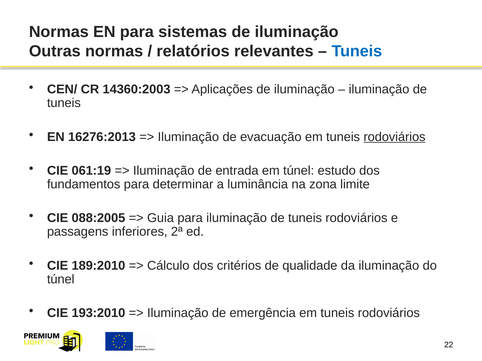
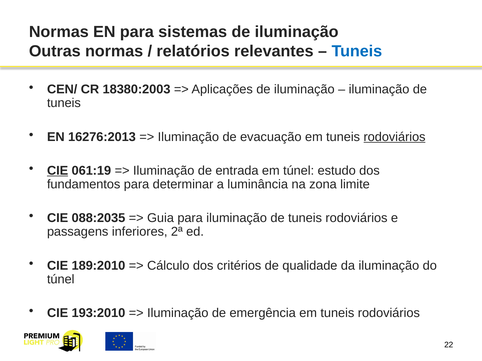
14360:2003: 14360:2003 -> 18380:2003 (137, 90)
CIE underline: none -> present (58, 171)
088:2005: 088:2005 -> 088:2035 (98, 218)
